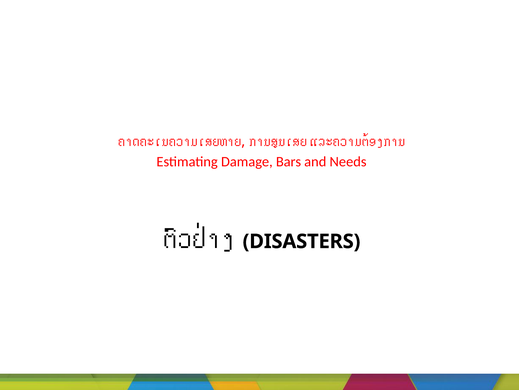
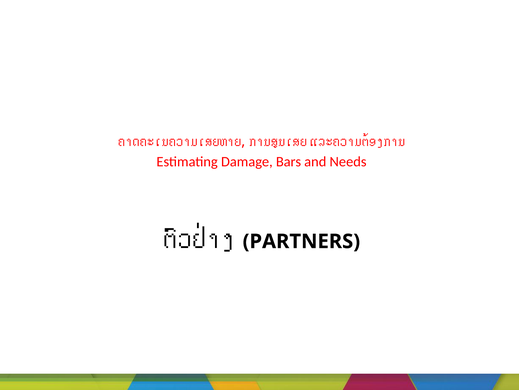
DISASTERS: DISASTERS -> PARTNERS (301, 241)
